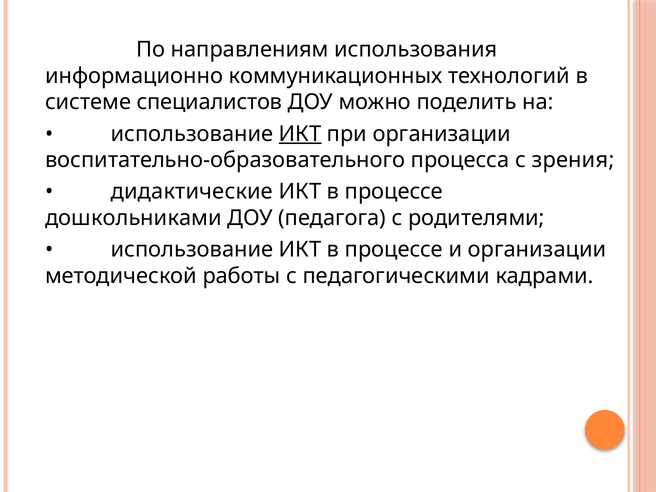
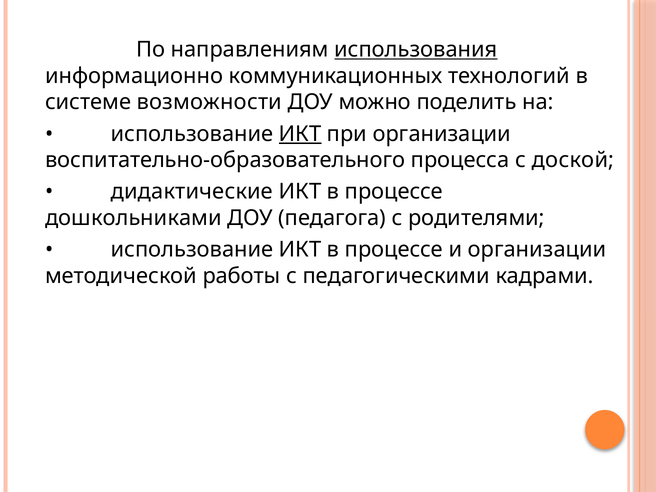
использования underline: none -> present (416, 50)
специалистов: специалистов -> возможности (209, 102)
зрения: зрения -> доской (573, 160)
